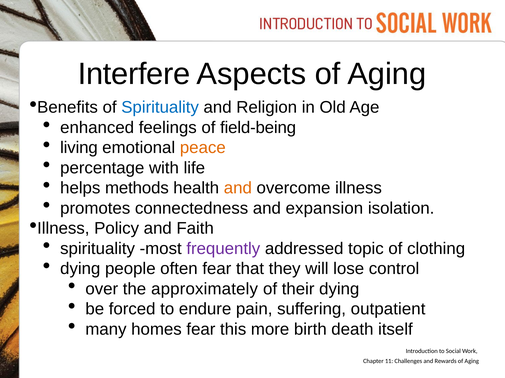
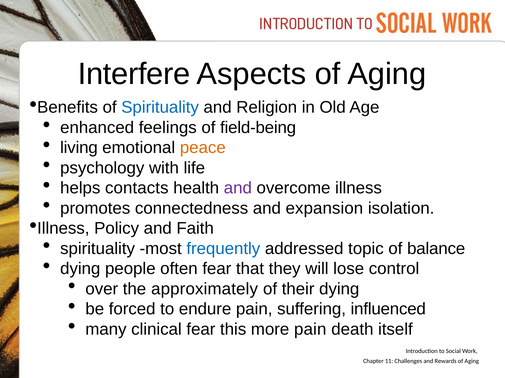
percentage: percentage -> psychology (102, 168)
methods: methods -> contacts (137, 188)
and colour: orange -> purple (238, 188)
frequently colour: purple -> blue (223, 249)
clothing: clothing -> balance (436, 249)
outpatient: outpatient -> influenced (388, 310)
homes: homes -> clinical (156, 330)
more birth: birth -> pain (310, 330)
